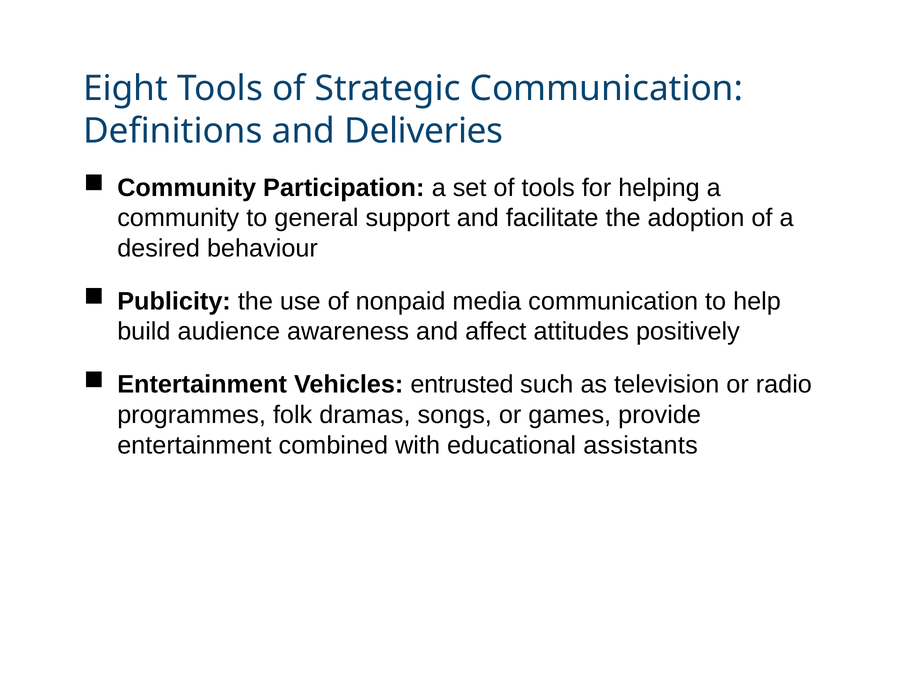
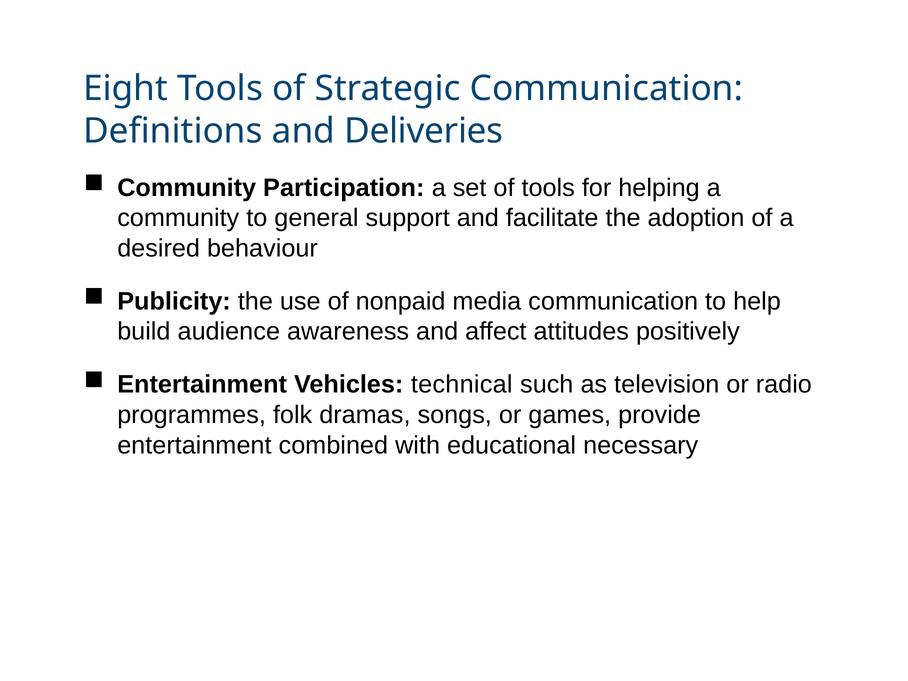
entrusted: entrusted -> technical (462, 385)
assistants: assistants -> necessary (641, 445)
